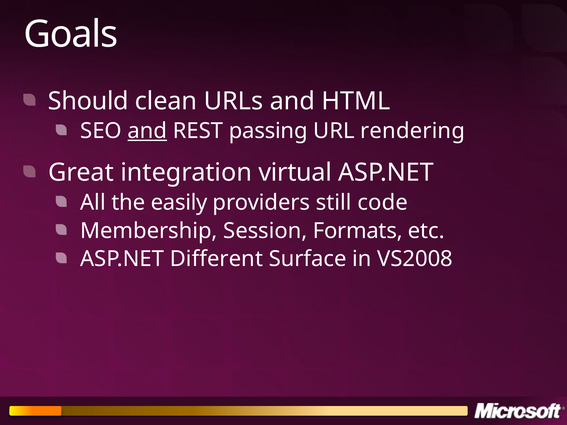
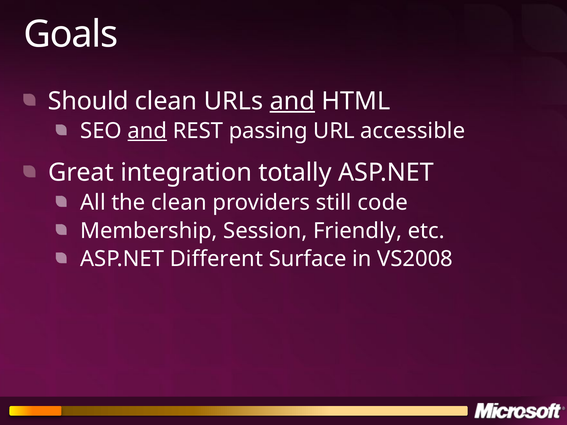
and underline: none -> present (292, 101)
rendering: rendering -> accessible (413, 131)
virtual: virtual -> totally (295, 173)
the easily: easily -> clean (179, 203)
Formats: Formats -> Friendly (358, 231)
